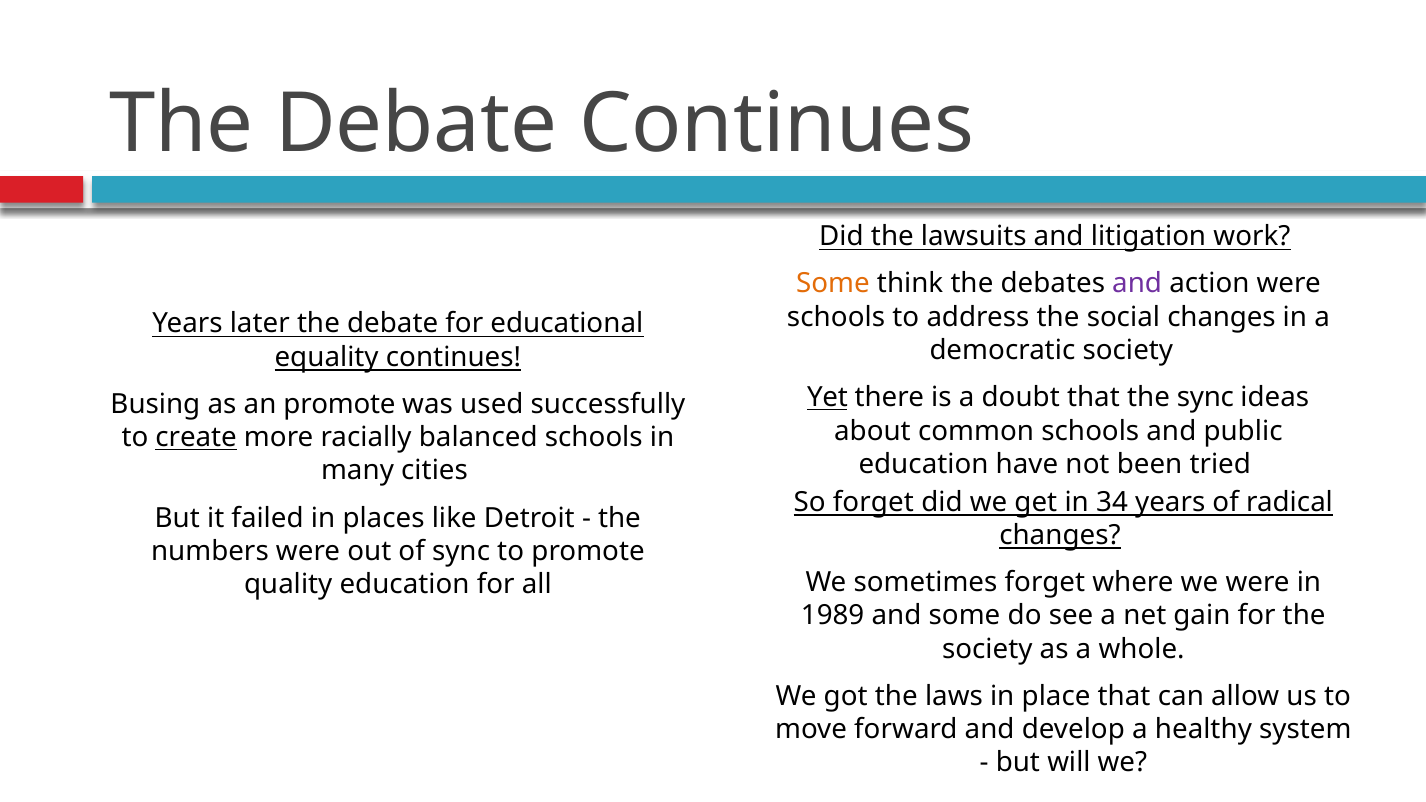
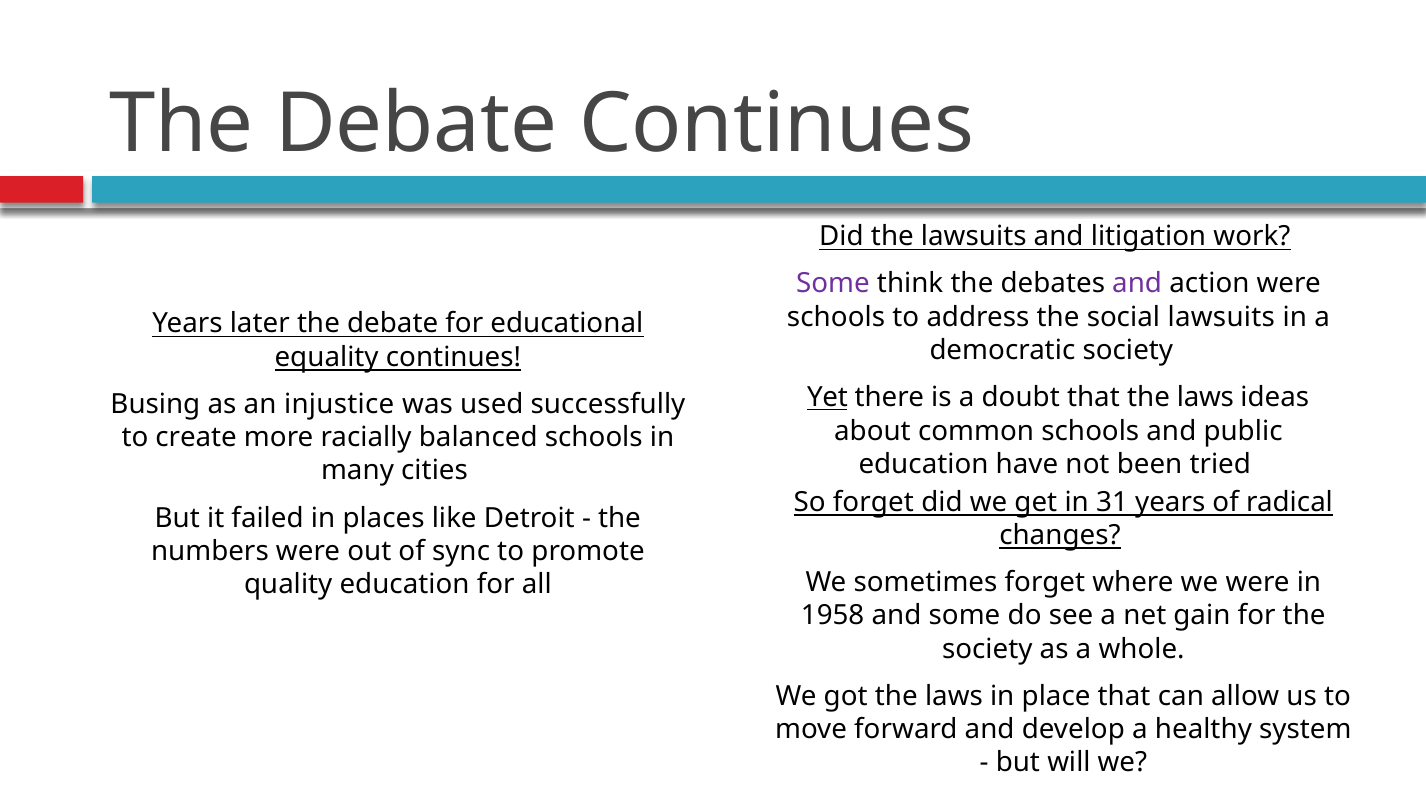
Some colour: orange -> purple (833, 284)
social changes: changes -> lawsuits (1221, 317)
that the sync: sync -> laws (1205, 398)
an promote: promote -> injustice (339, 404)
create underline: present -> none (196, 438)
34: 34 -> 31 (1112, 502)
1989: 1989 -> 1958 (833, 616)
